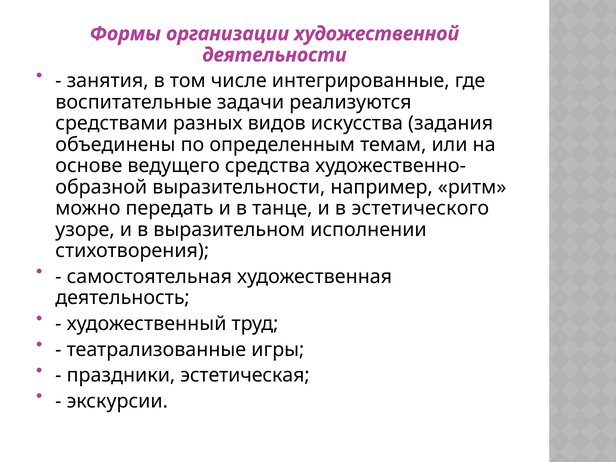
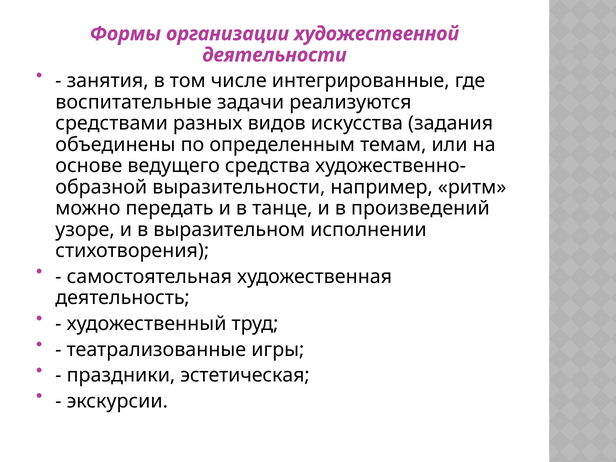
эстетического: эстетического -> произведений (420, 208)
